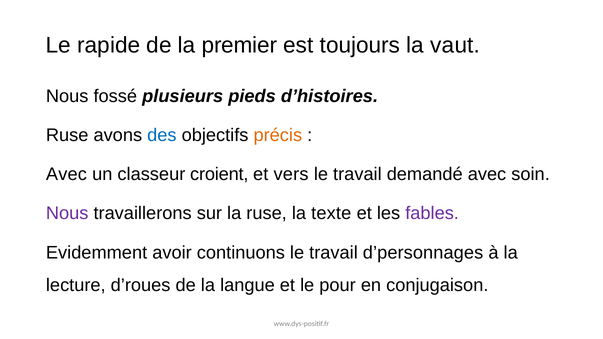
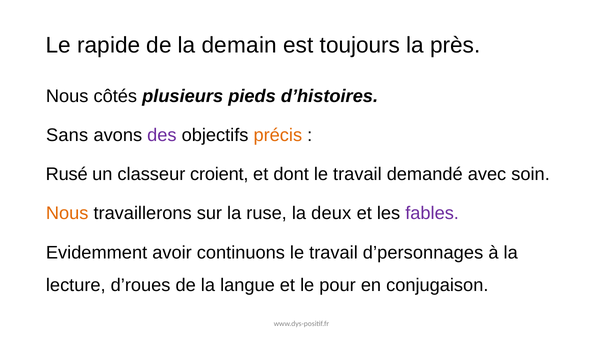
premier: premier -> demain (239, 45)
vaut: vaut -> près (455, 45)
fossé: fossé -> côtés (115, 96)
Ruse: Ruse -> Sans (67, 135)
des colour: blue -> purple (162, 135)
Avec: Avec -> Rusé (67, 174)
vers: vers -> dont (291, 174)
Nous colour: purple -> orange (67, 214)
texte: texte -> deux (331, 214)
